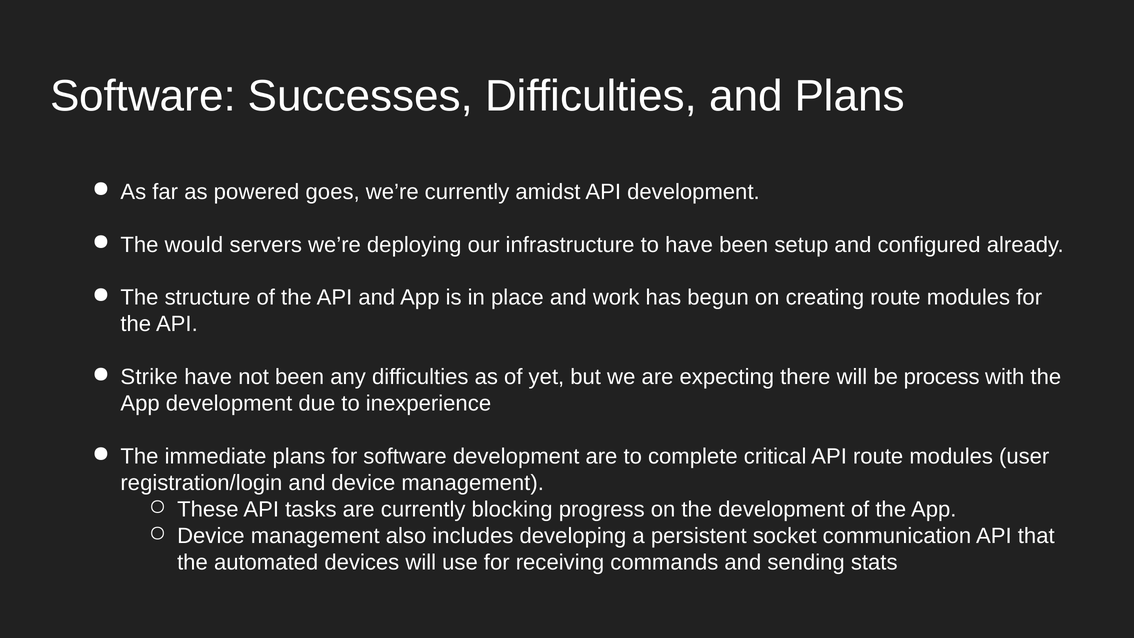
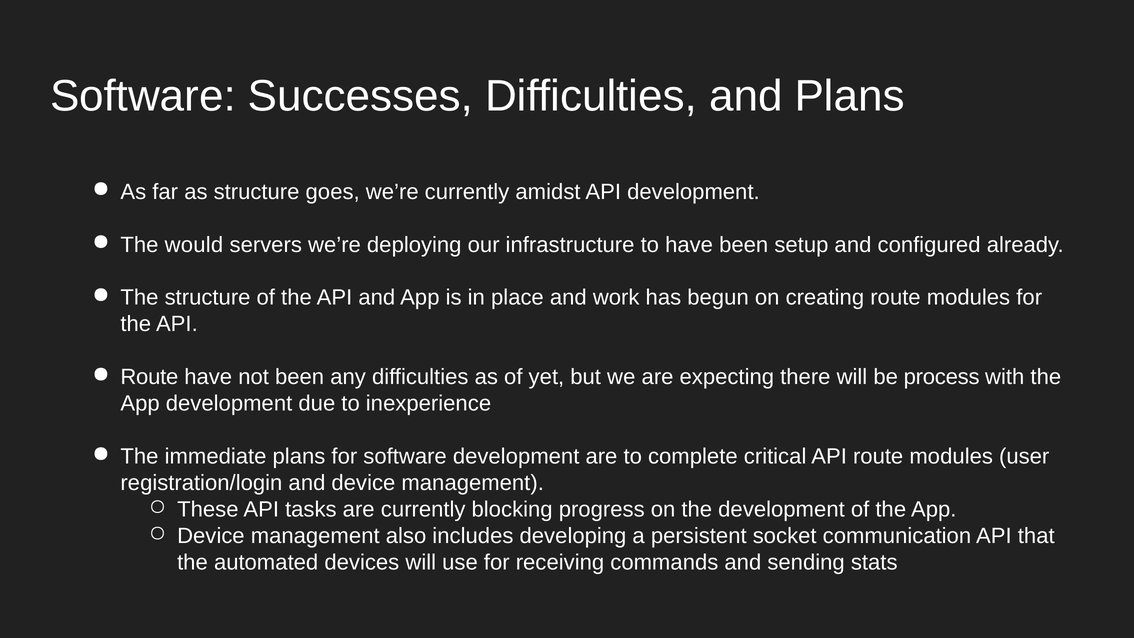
as powered: powered -> structure (257, 192)
Strike: Strike -> Route (149, 377)
